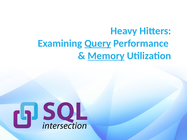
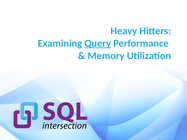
Memory underline: present -> none (106, 56)
